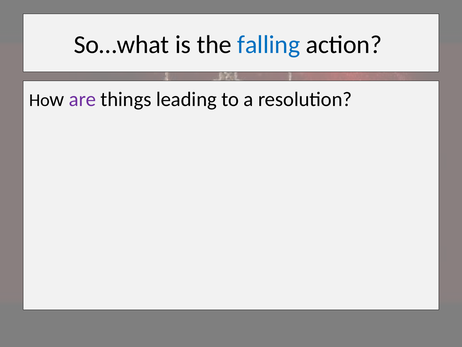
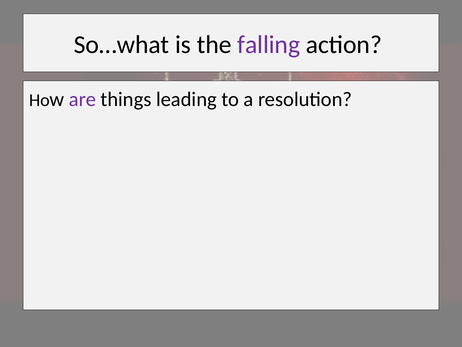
falling colour: blue -> purple (269, 45)
